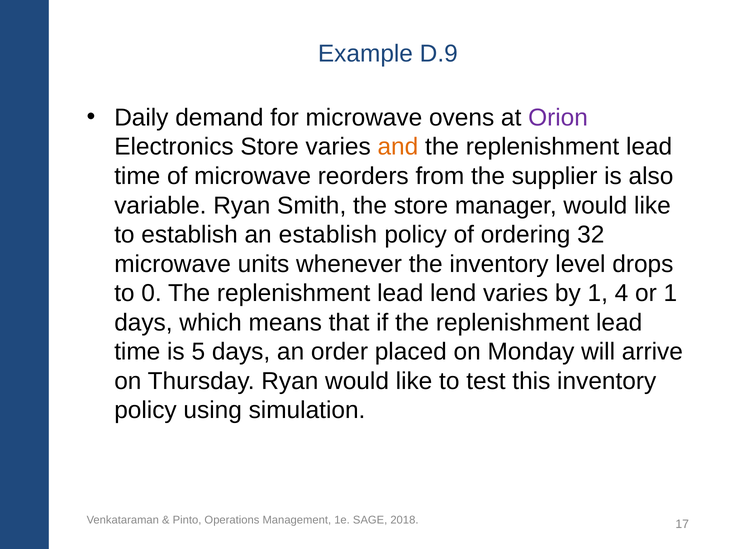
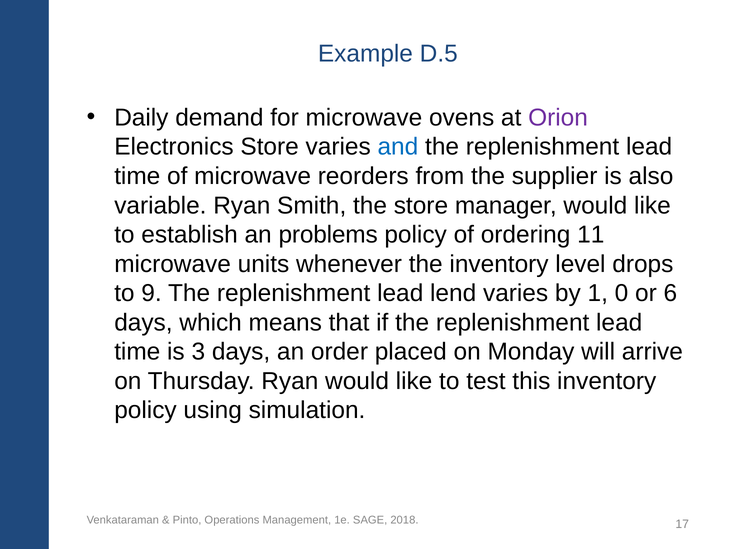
D.9: D.9 -> D.5 (439, 54)
and colour: orange -> blue (398, 147)
an establish: establish -> problems (328, 235)
32: 32 -> 11 (591, 235)
0: 0 -> 9 (152, 294)
4: 4 -> 0 (621, 294)
or 1: 1 -> 6 (670, 294)
5: 5 -> 3 (198, 352)
